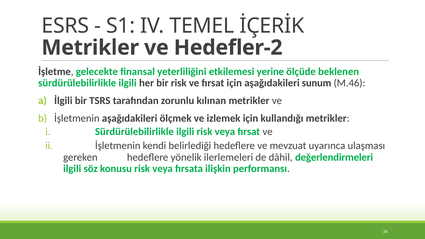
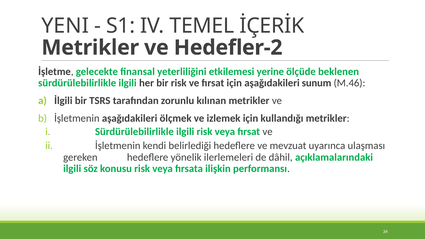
ESRS: ESRS -> YENI (65, 26)
değerlendirmeleri: değerlendirmeleri -> açıklamalarındaki (334, 157)
